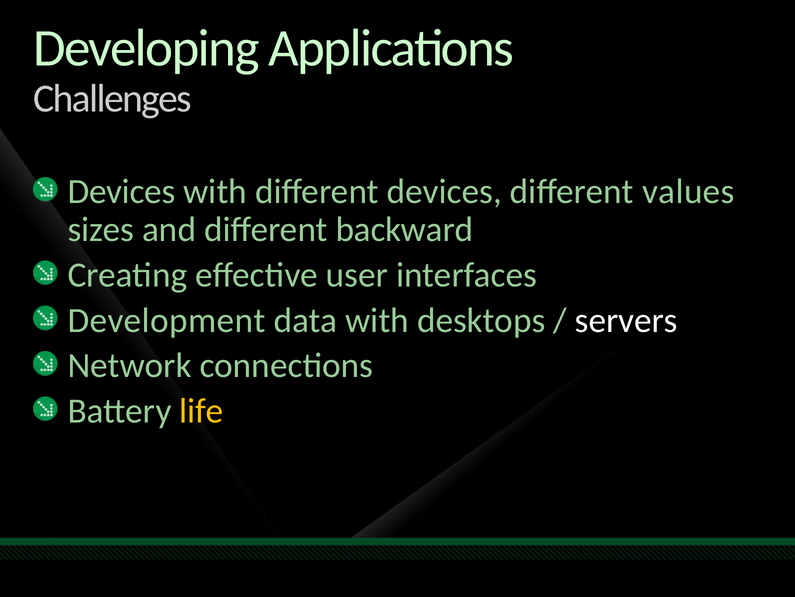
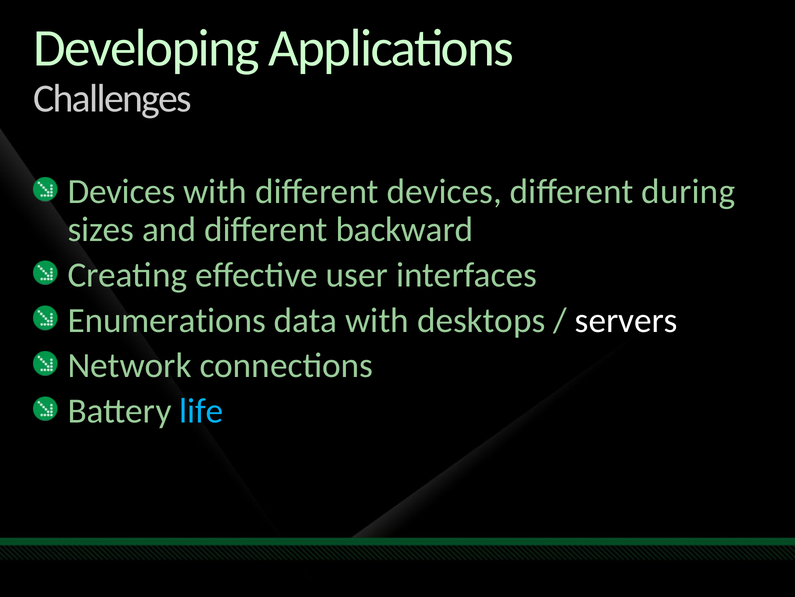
values: values -> during (688, 191)
Development: Development -> Enumerations (167, 320)
life colour: yellow -> light blue (201, 410)
